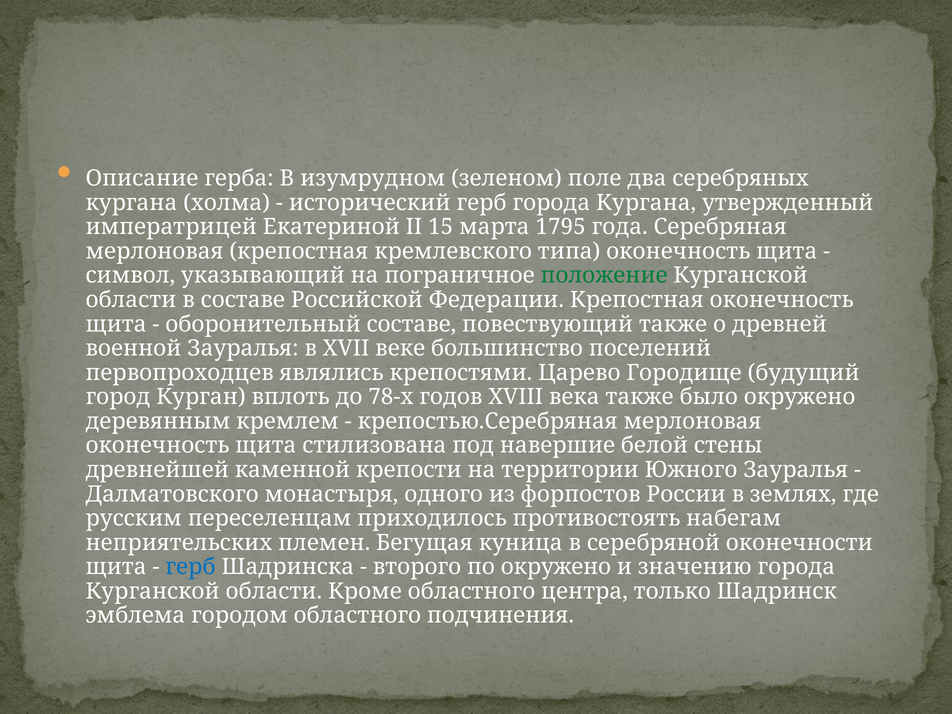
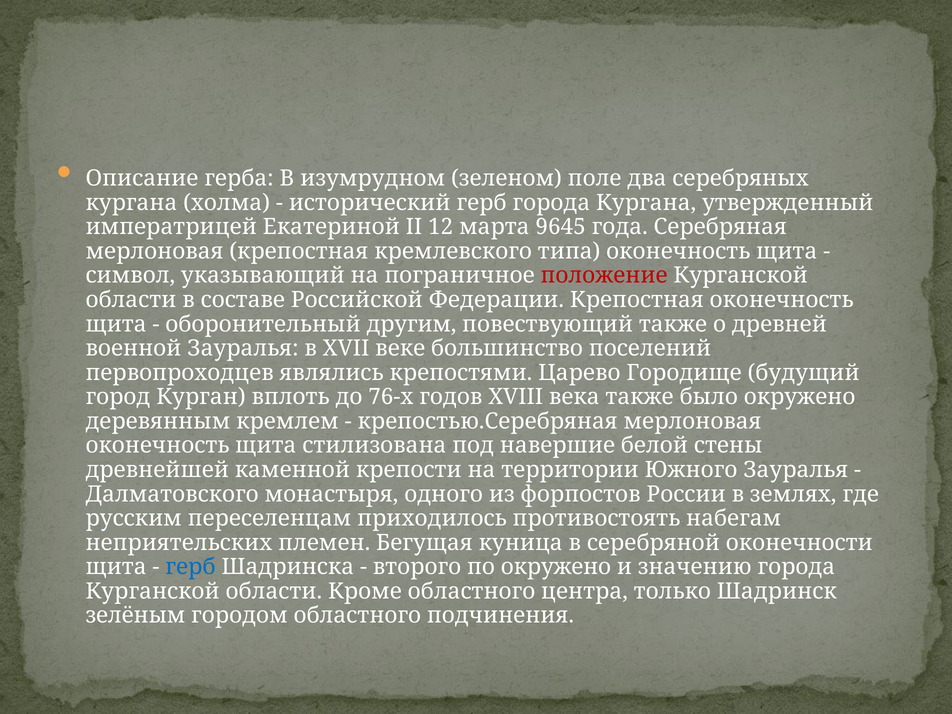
15: 15 -> 12 (441, 227)
1795: 1795 -> 9645 (561, 227)
положение colour: green -> red (604, 276)
оборонительный составе: составе -> другим (411, 324)
78-х: 78-х -> 76-х (391, 397)
эмблема: эмблема -> зелёным (135, 616)
